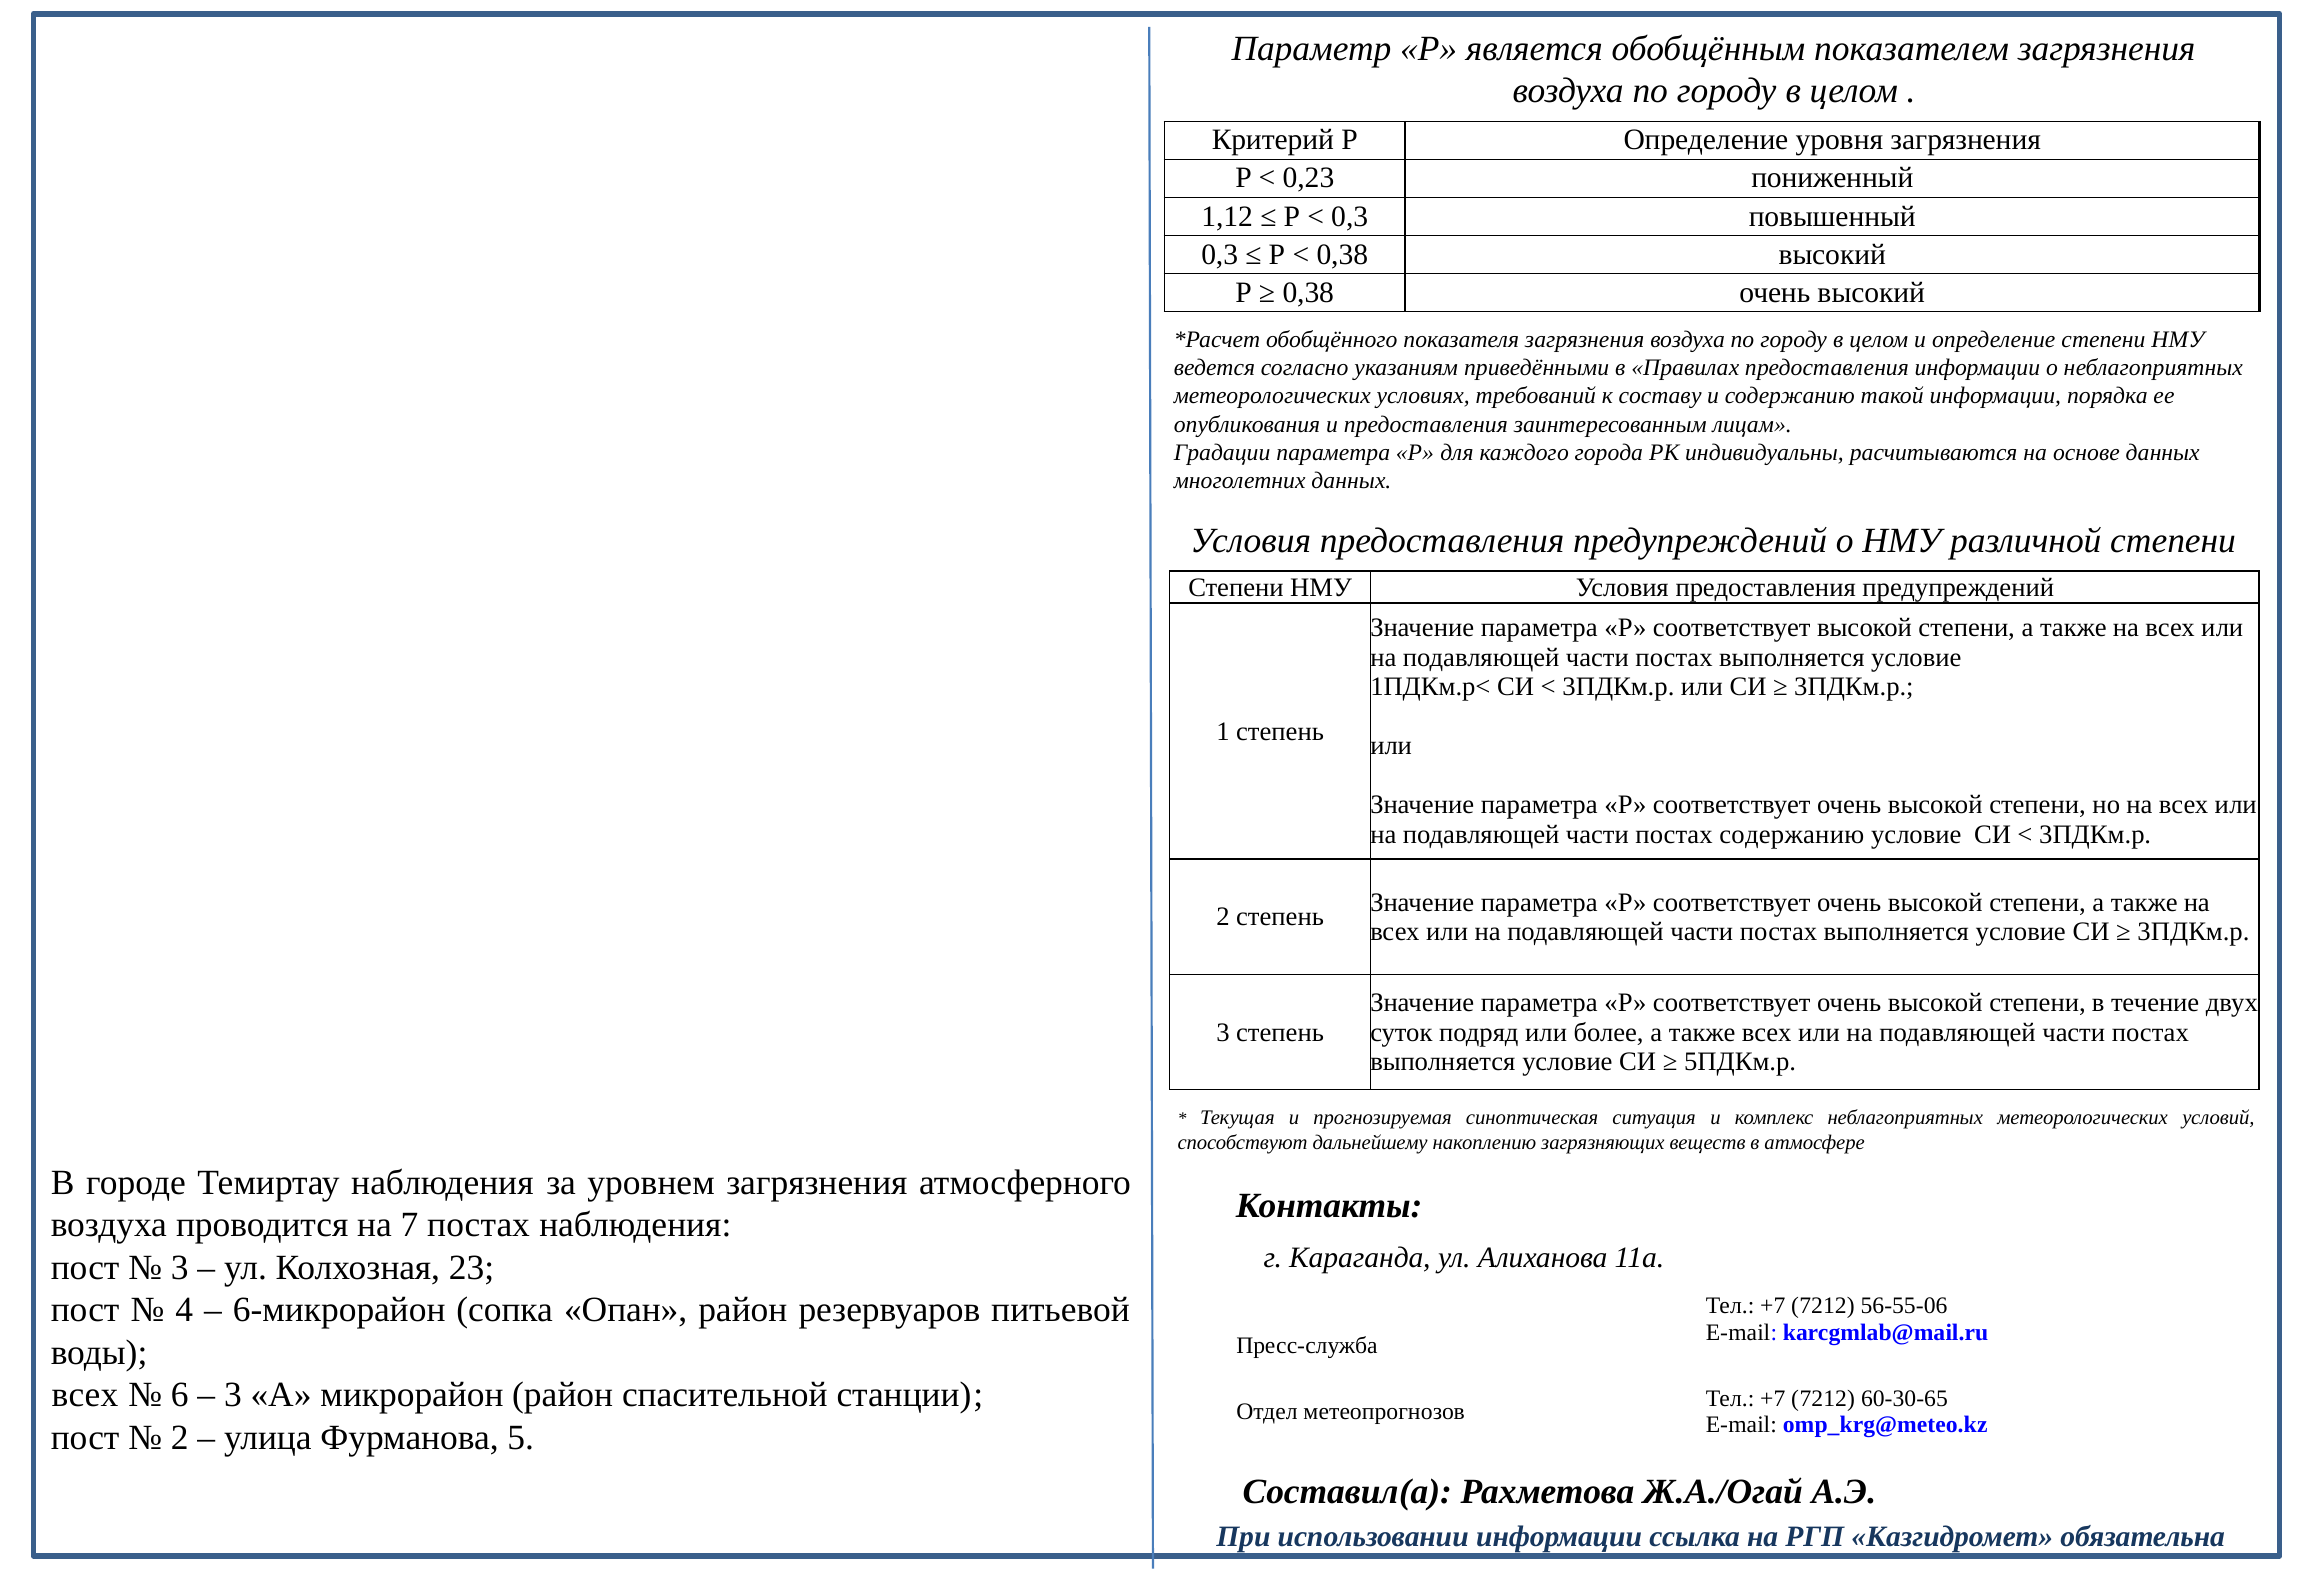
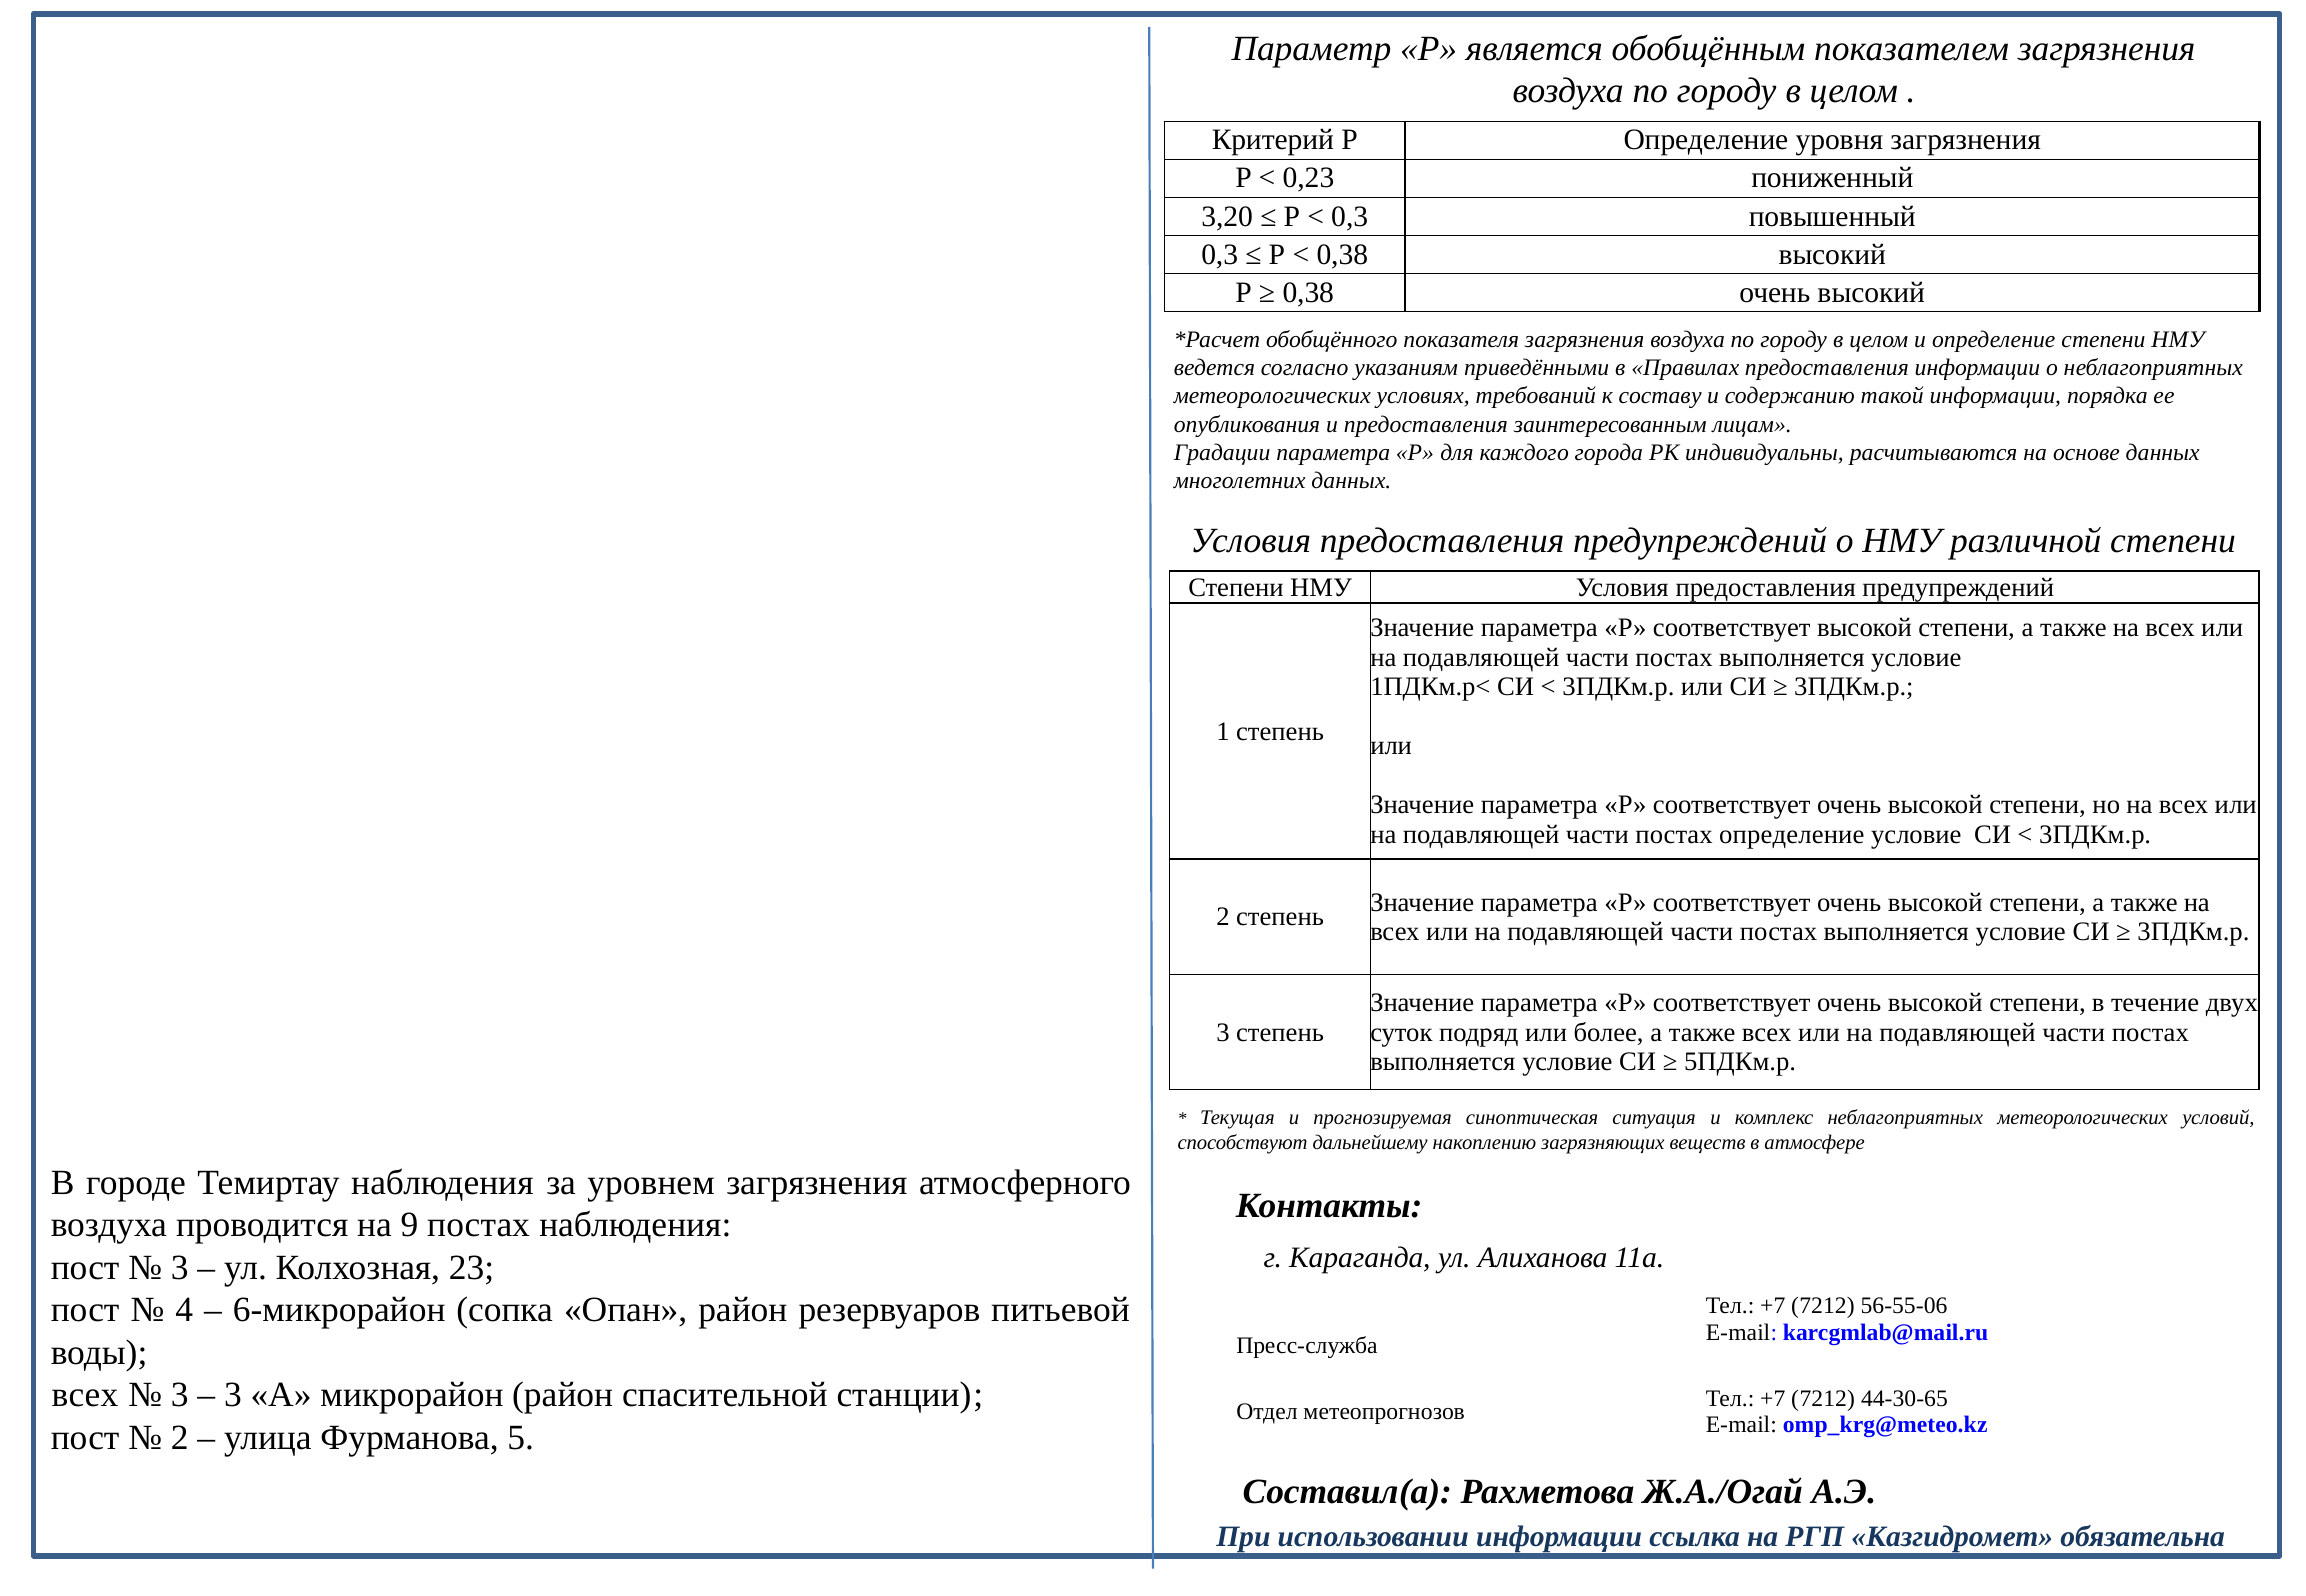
1,12: 1,12 -> 3,20 (1227, 216)
постах содержанию: содержанию -> определение (1792, 835)
7: 7 -> 9 (410, 1225)
6: 6 -> 3 (180, 1396)
60-30-65: 60-30-65 -> 44-30-65 (1904, 1399)
